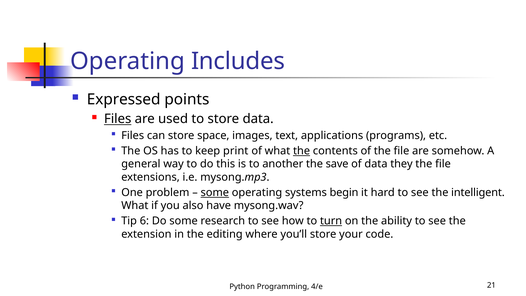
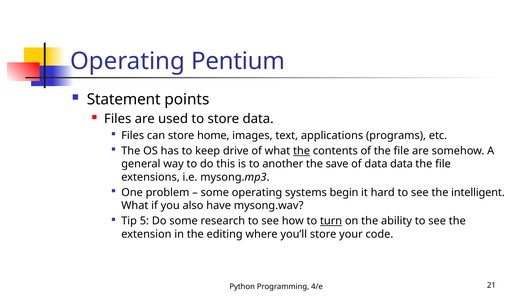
Includes: Includes -> Pentium (238, 61)
Expressed: Expressed -> Statement (124, 99)
Files underline: present -> none (118, 119)
space: space -> home (213, 135)
print: print -> drive (236, 151)
data they: they -> data (401, 164)
some underline: present -> none (215, 192)
6: 6 -> 5 (144, 221)
